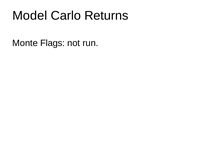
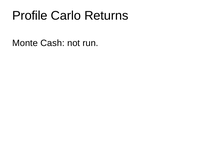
Model: Model -> Profile (30, 16)
Flags: Flags -> Cash (52, 43)
